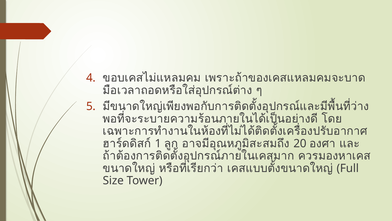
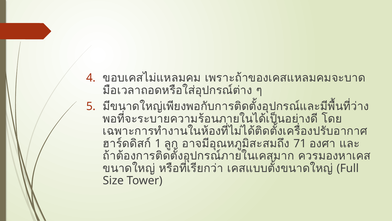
20: 20 -> 71 (300, 143)
